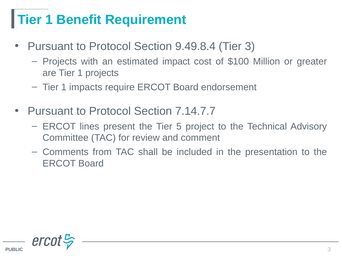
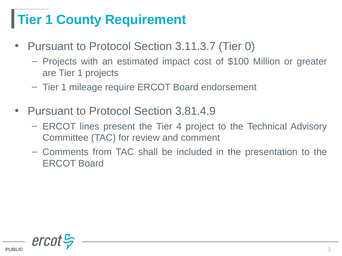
Benefit: Benefit -> County (79, 20)
9.49.8.4: 9.49.8.4 -> 3.11.3.7 (195, 46)
Tier 3: 3 -> 0 (250, 46)
impacts: impacts -> mileage (86, 87)
7.14.7.7: 7.14.7.7 -> 3.81.4.9 (195, 111)
5: 5 -> 4 (179, 127)
